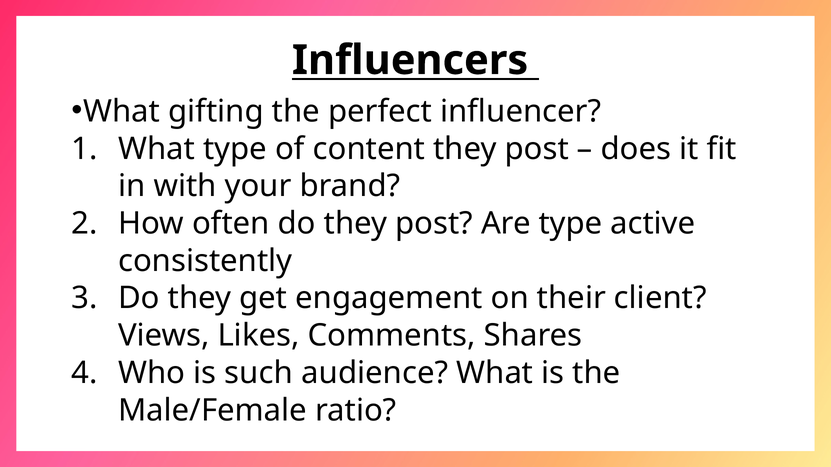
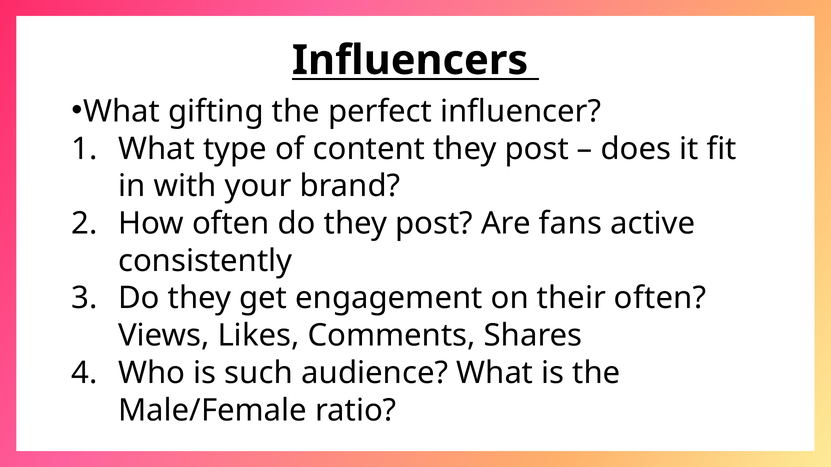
Are type: type -> fans (570, 224)
their client: client -> often (660, 298)
